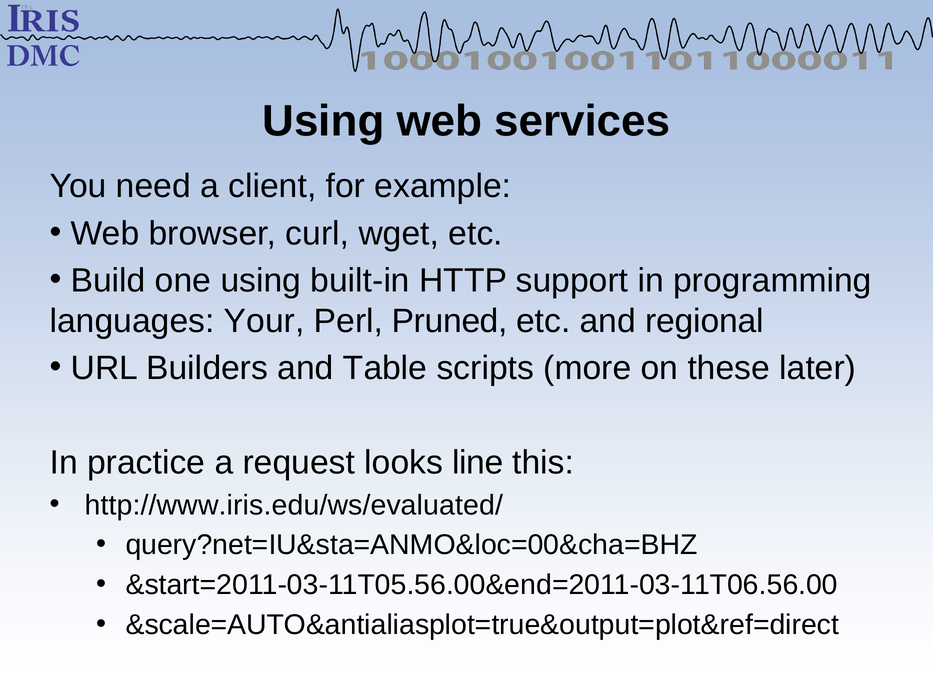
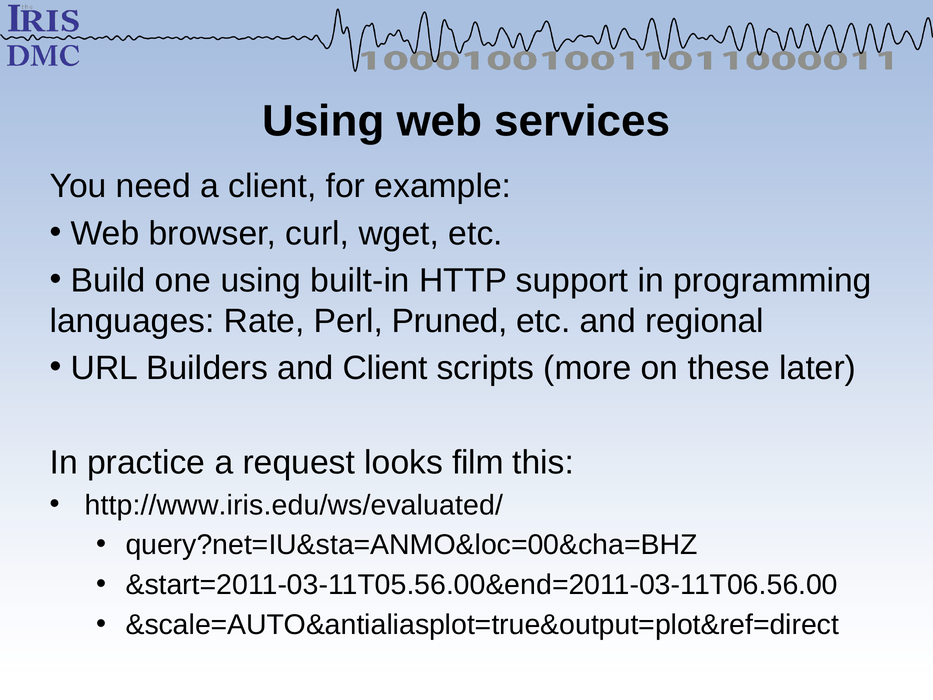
Your: Your -> Rate (264, 321)
and Table: Table -> Client (385, 368)
line: line -> film (478, 462)
